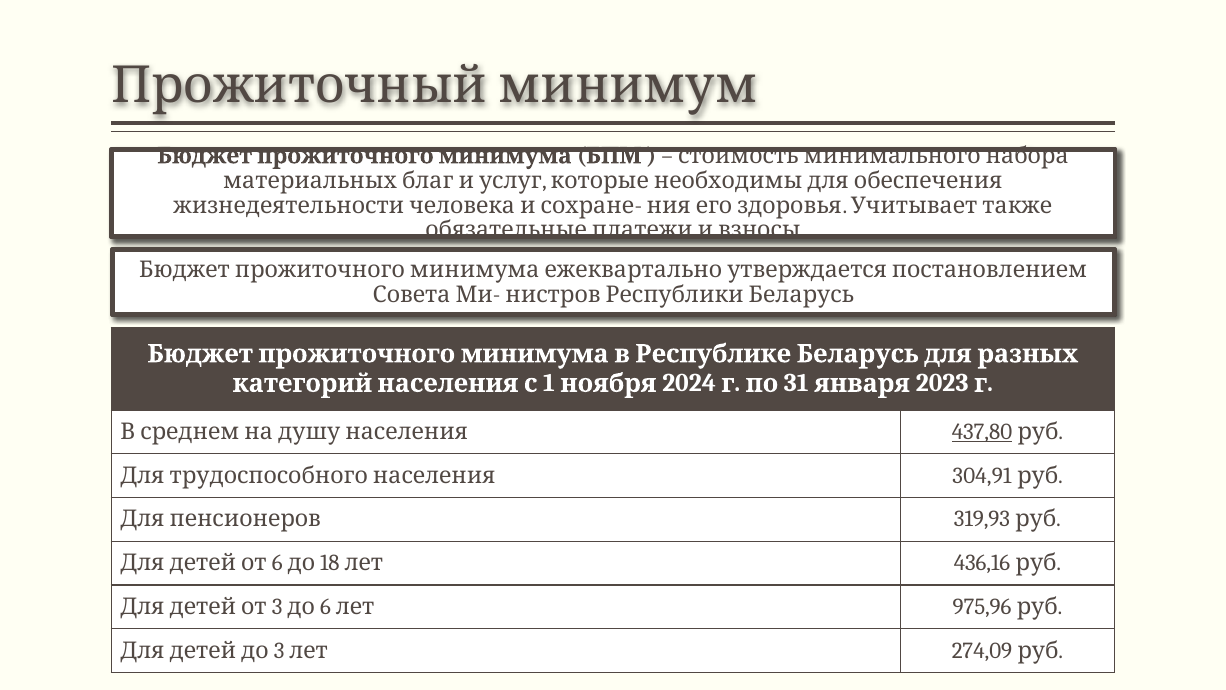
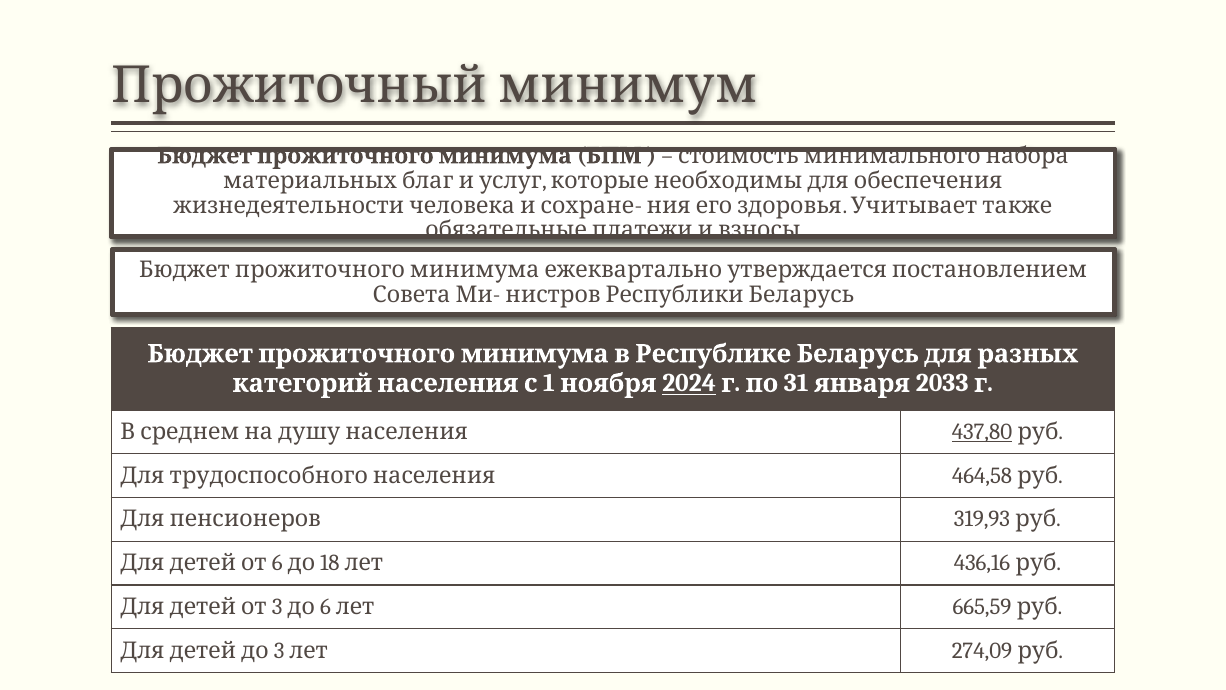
2024 underline: none -> present (689, 383)
2023: 2023 -> 2033 (942, 383)
304,91: 304,91 -> 464,58 (982, 475)
975,96: 975,96 -> 665,59 (982, 606)
